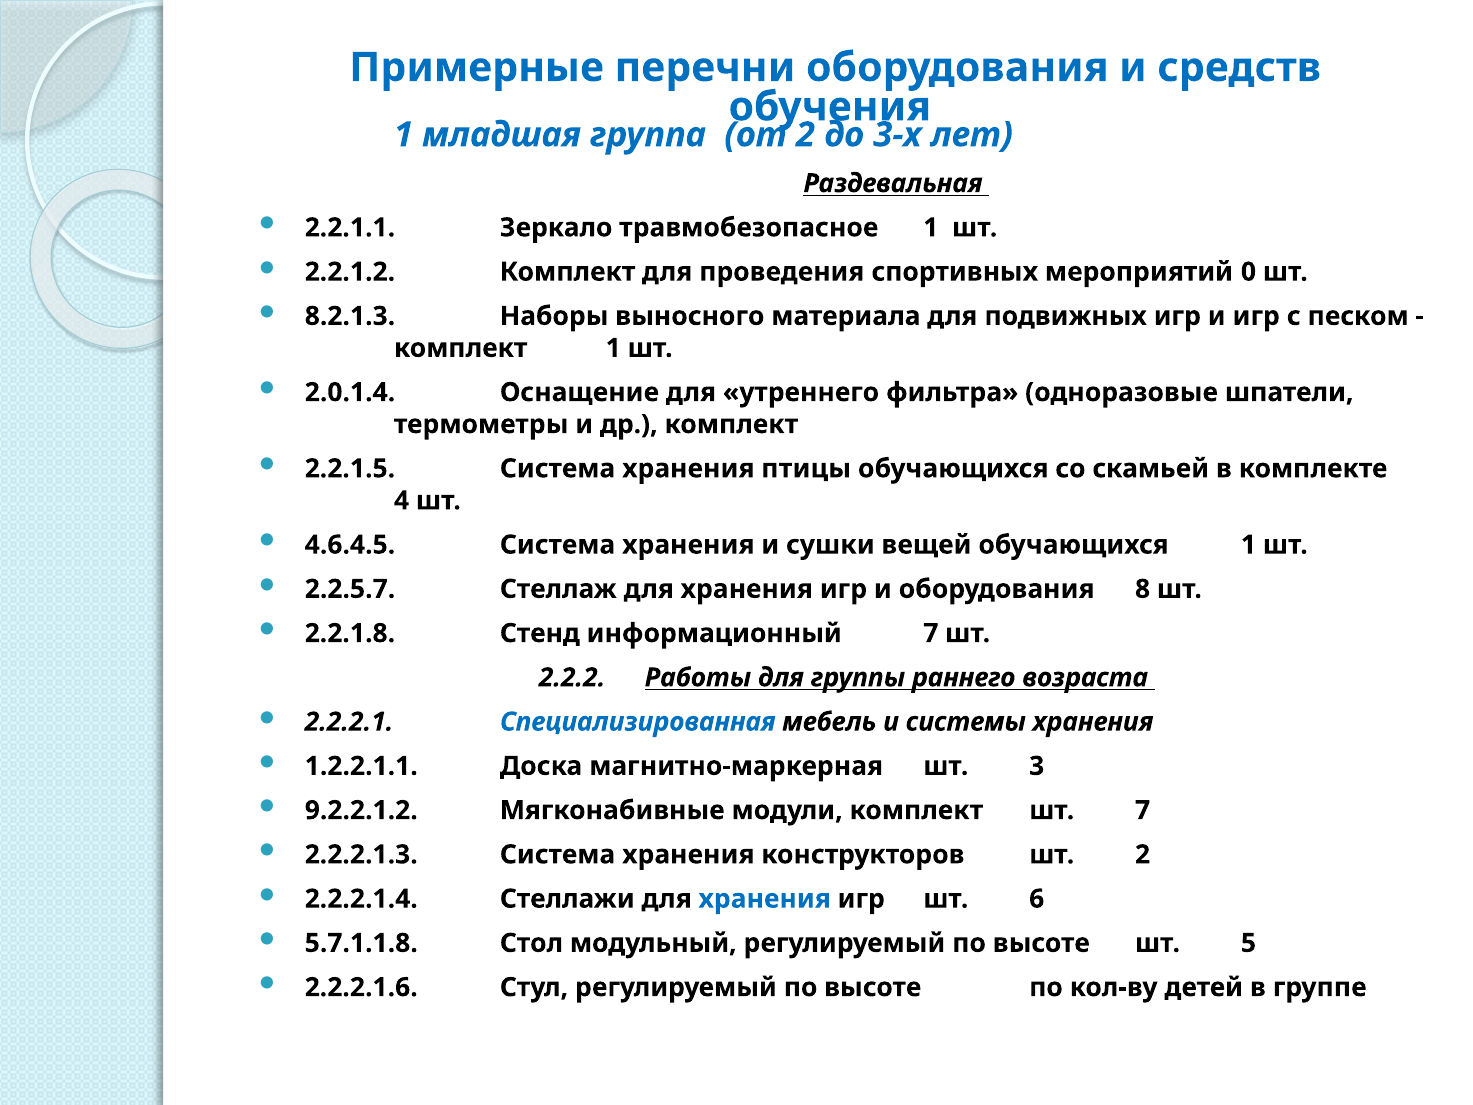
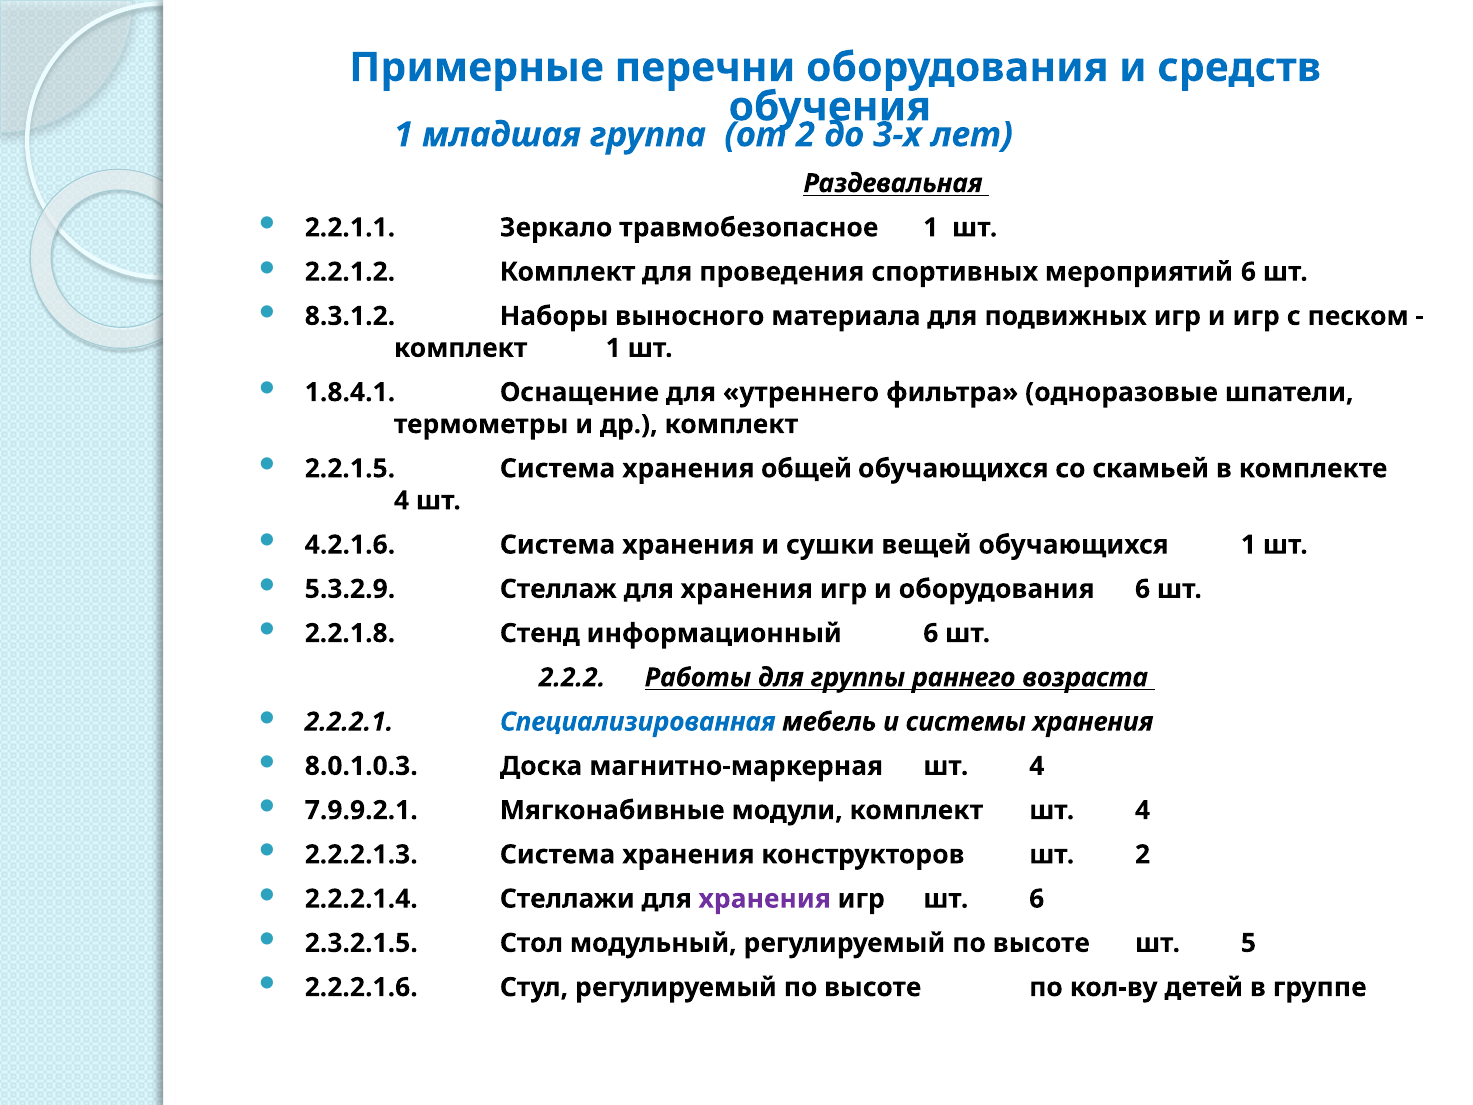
мероприятий 0: 0 -> 6 (1248, 272)
8.2.1.3: 8.2.1.3 -> 8.3.1.2 (350, 316)
2.0.1.4: 2.0.1.4 -> 1.8.4.1 (350, 392)
птицы: птицы -> общей (806, 468)
4.6.4.5: 4.6.4.5 -> 4.2.1.6 (350, 545)
2.2.5.7: 2.2.5.7 -> 5.3.2.9 (350, 589)
оборудования 8: 8 -> 6 (1143, 589)
информационный 7: 7 -> 6 (931, 633)
1.2.2.1.1: 1.2.2.1.1 -> 8.0.1.0.3 (361, 766)
магнитно-маркерная шт 3: 3 -> 4 (1037, 766)
9.2.2.1.2: 9.2.2.1.2 -> 7.9.9.2.1 (361, 810)
комплект шт 7: 7 -> 4 (1143, 810)
хранения colour: blue -> purple (765, 899)
5.7.1.1.8: 5.7.1.1.8 -> 2.3.2.1.5 (361, 943)
